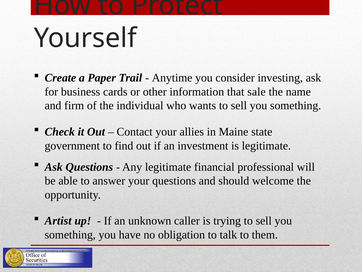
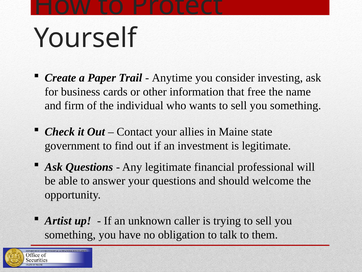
sale: sale -> free (257, 92)
